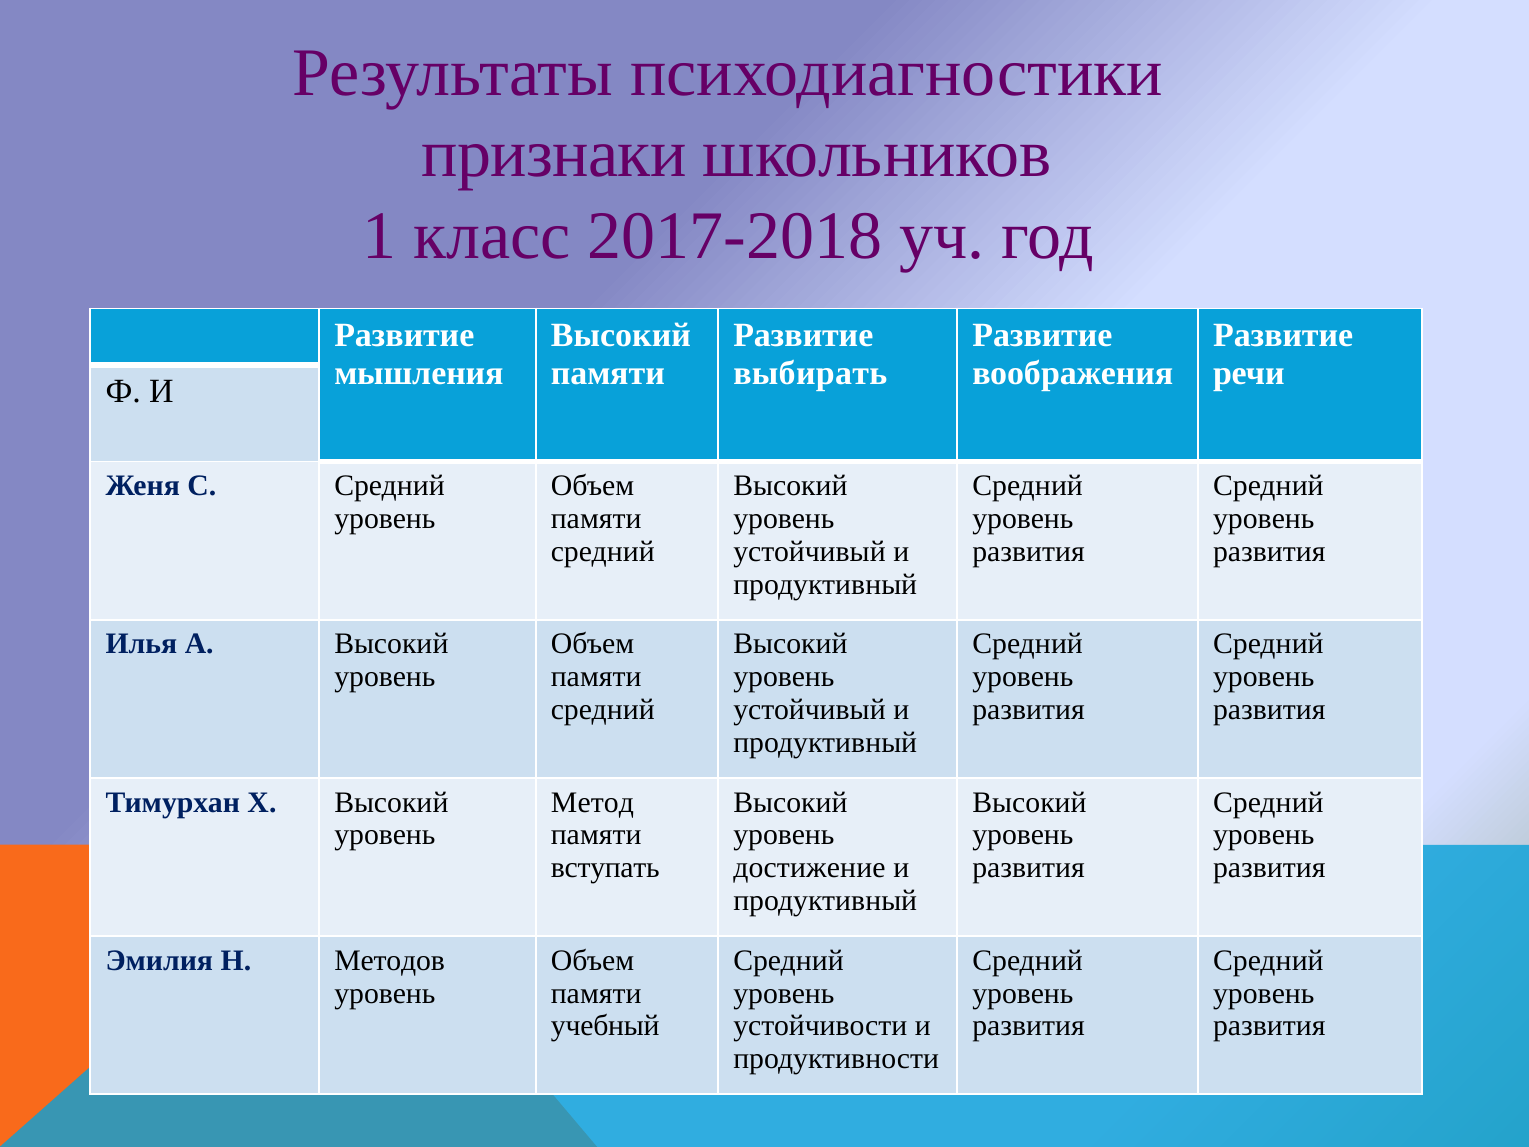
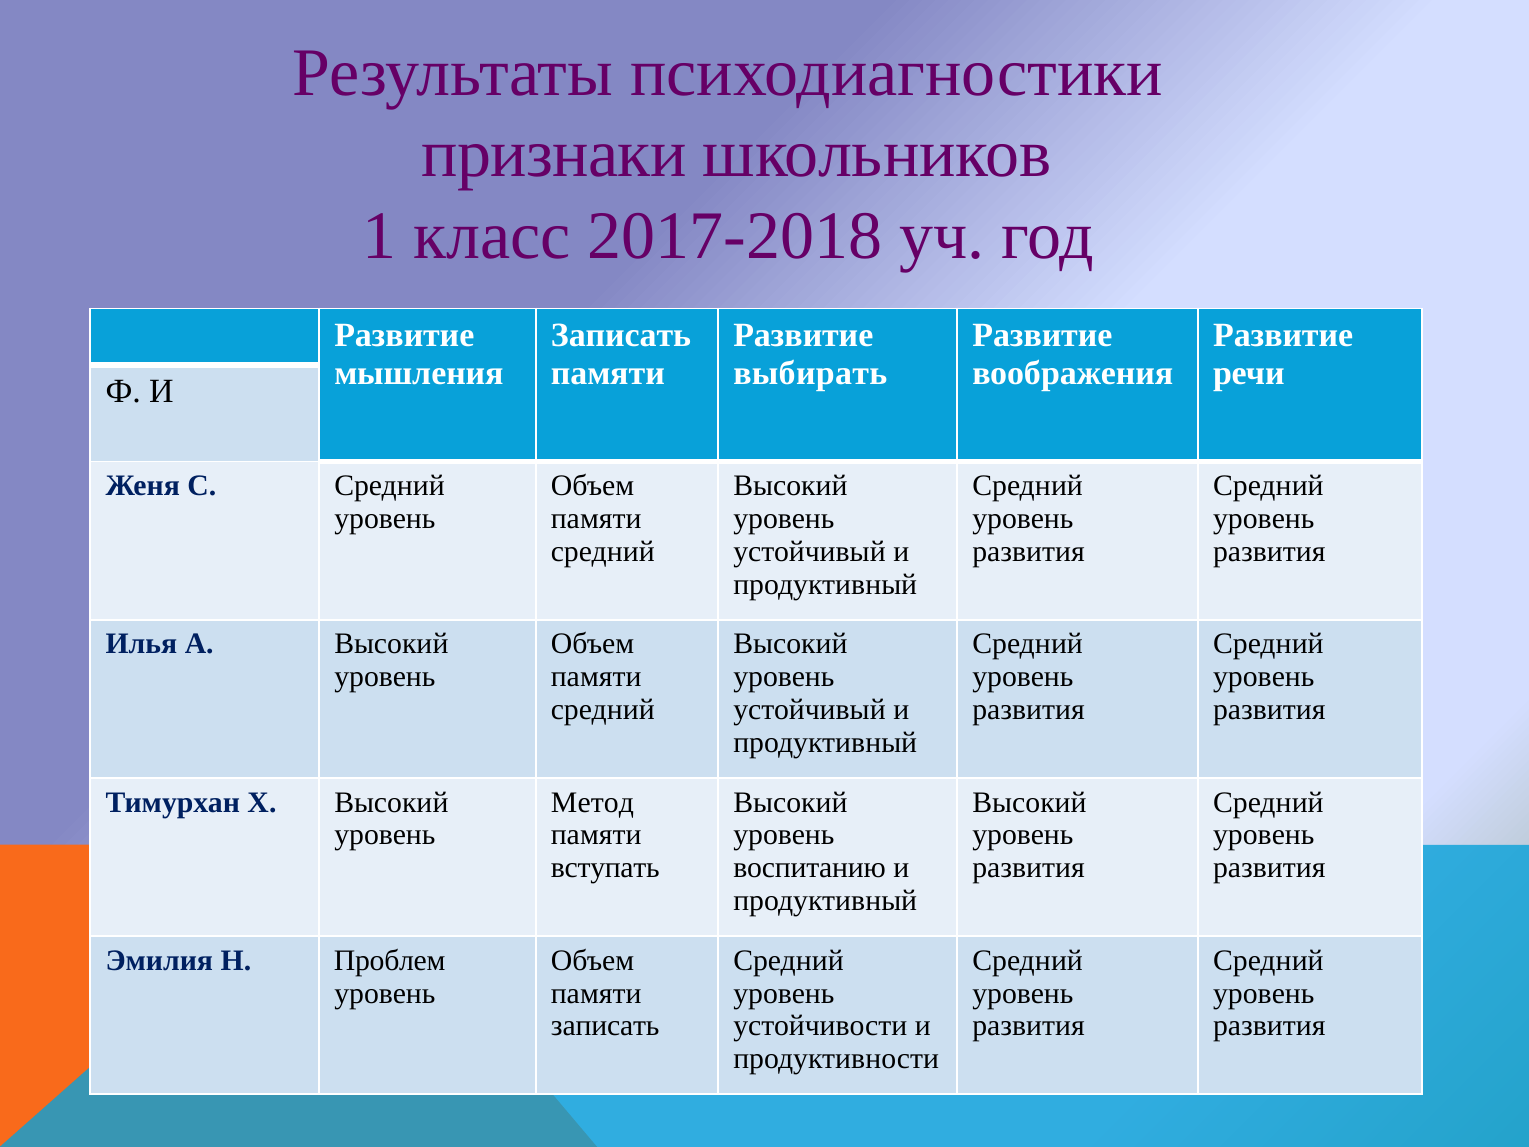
Высокий: Высокий -> Записать (621, 335)
достижение: достижение -> воспитанию (810, 868)
Методов: Методов -> Проблем (390, 960)
учебный: учебный -> записать (605, 1026)
